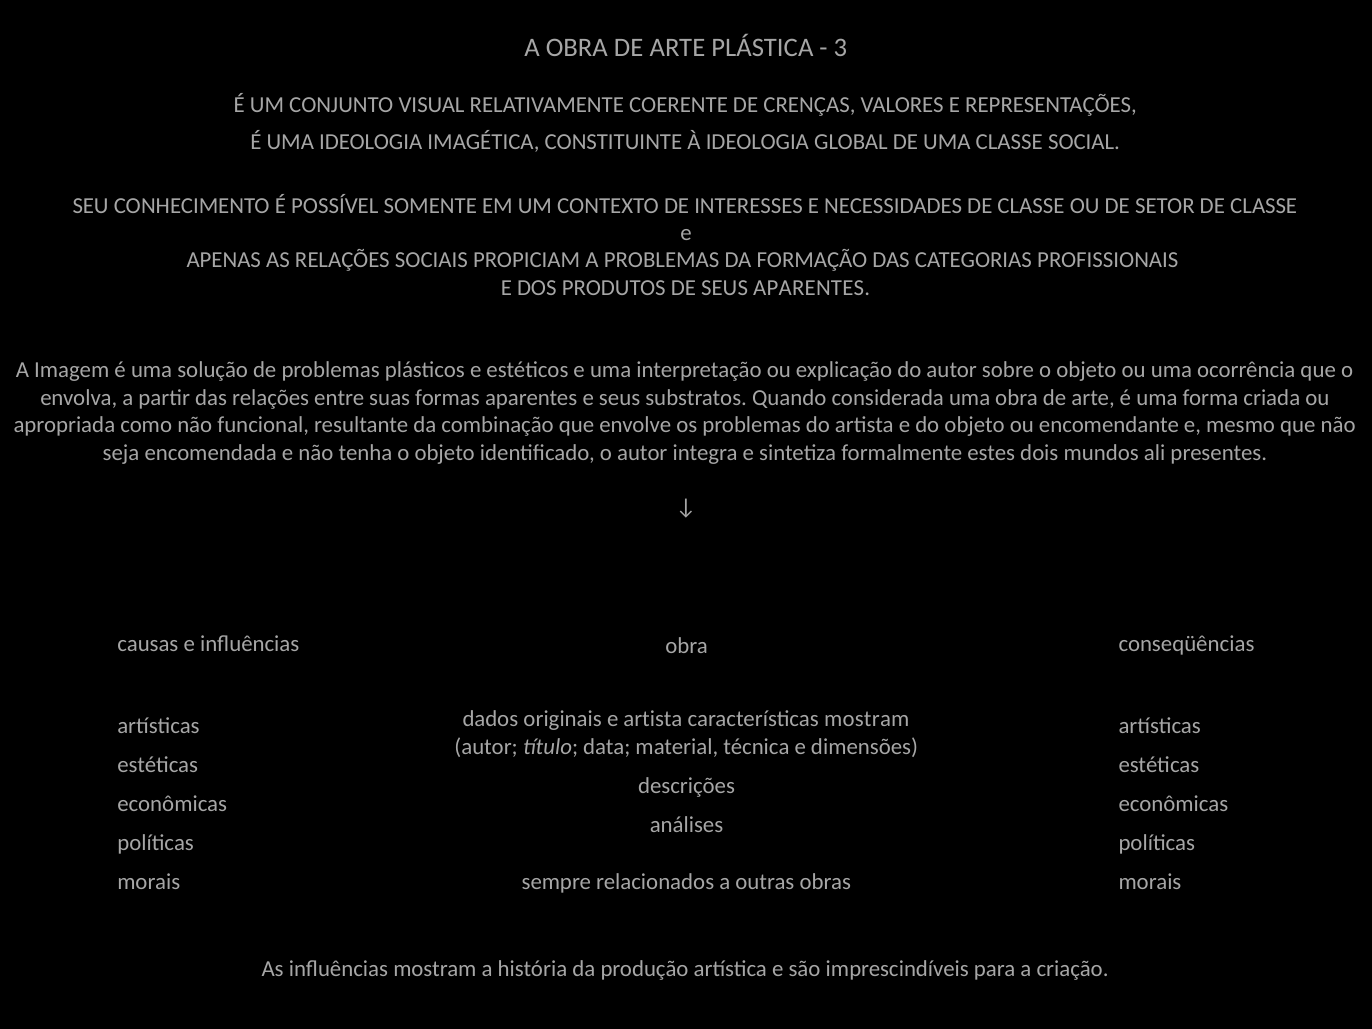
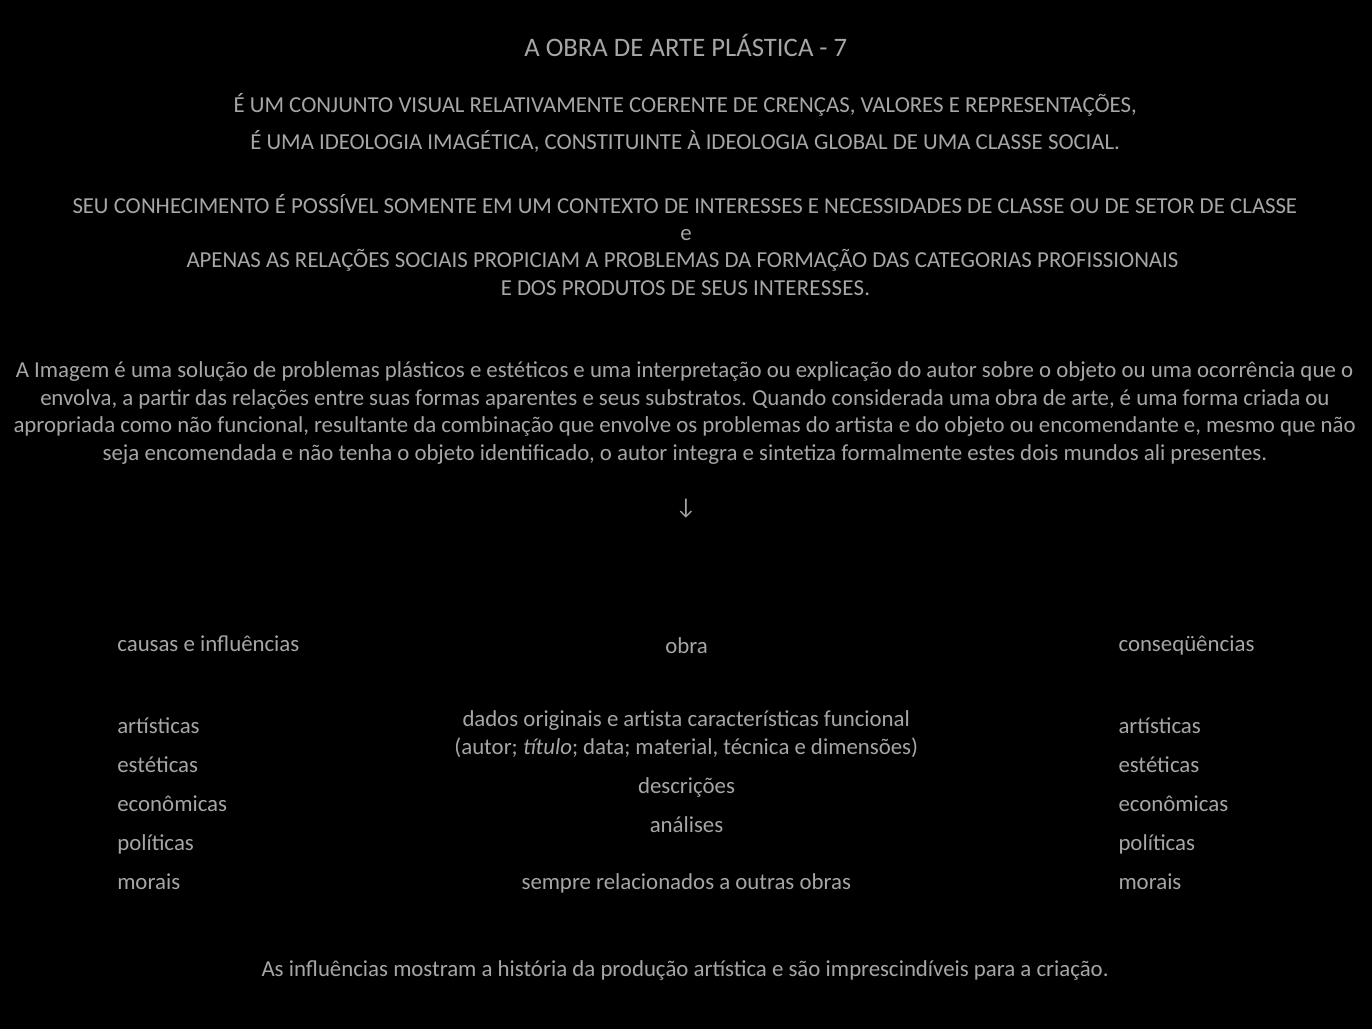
3: 3 -> 7 (840, 48)
SEUS APARENTES: APARENTES -> INTERESSES (812, 288)
características mostram: mostram -> funcional (867, 719)
